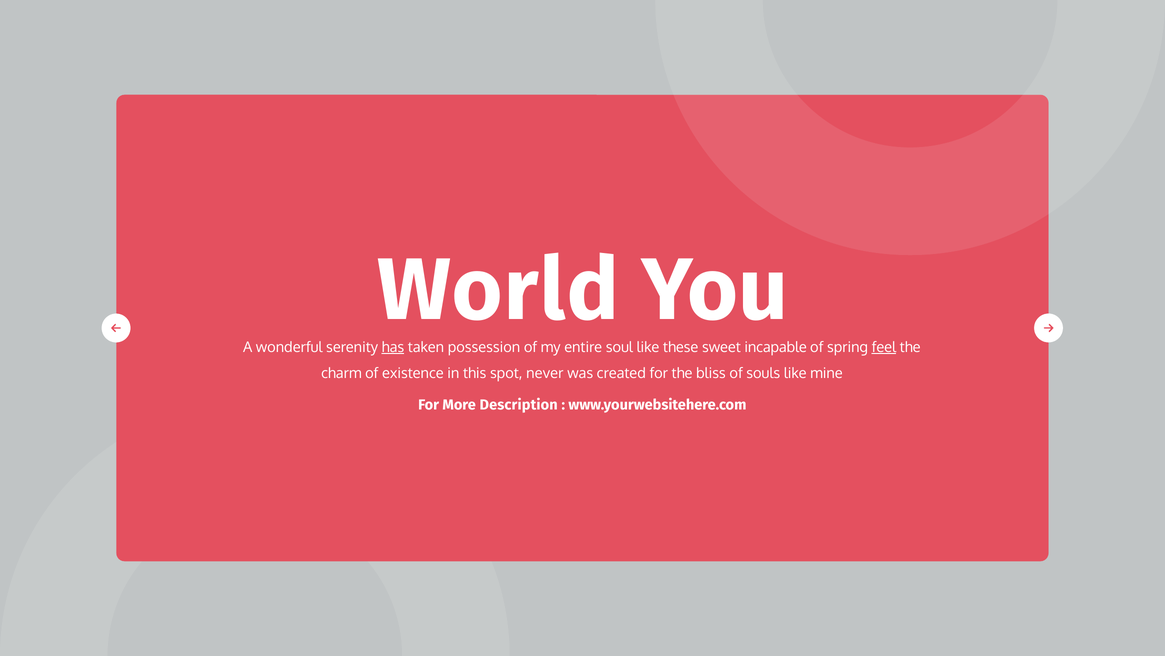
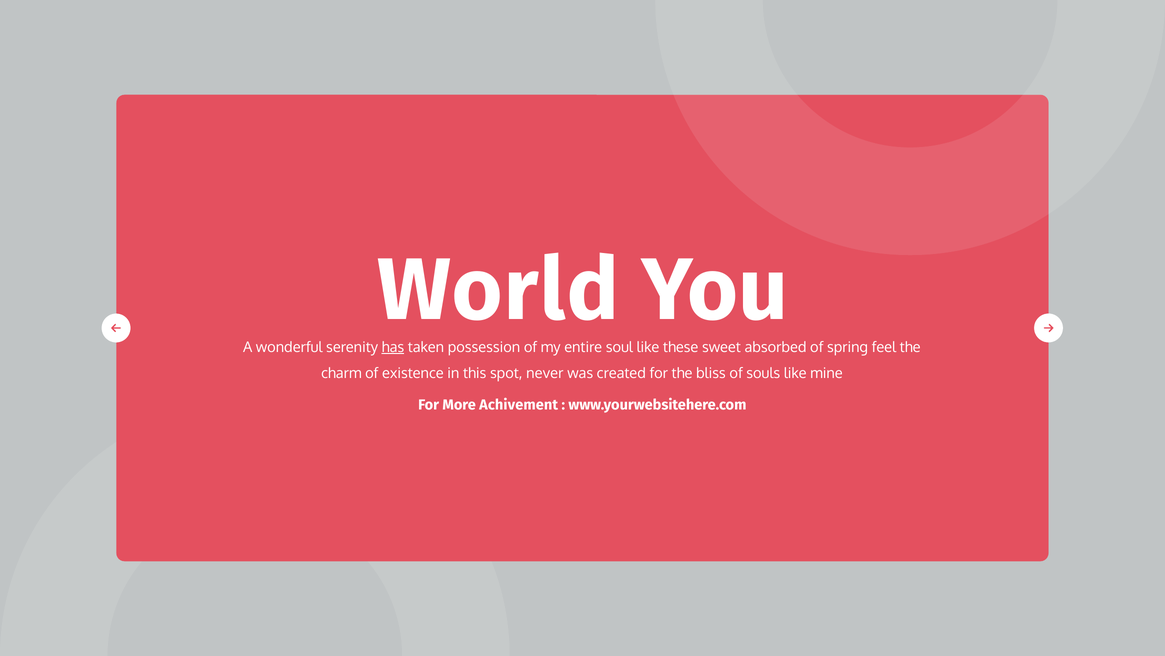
incapable: incapable -> absorbed (776, 347)
feel underline: present -> none (884, 347)
Description: Description -> Achivement (519, 405)
